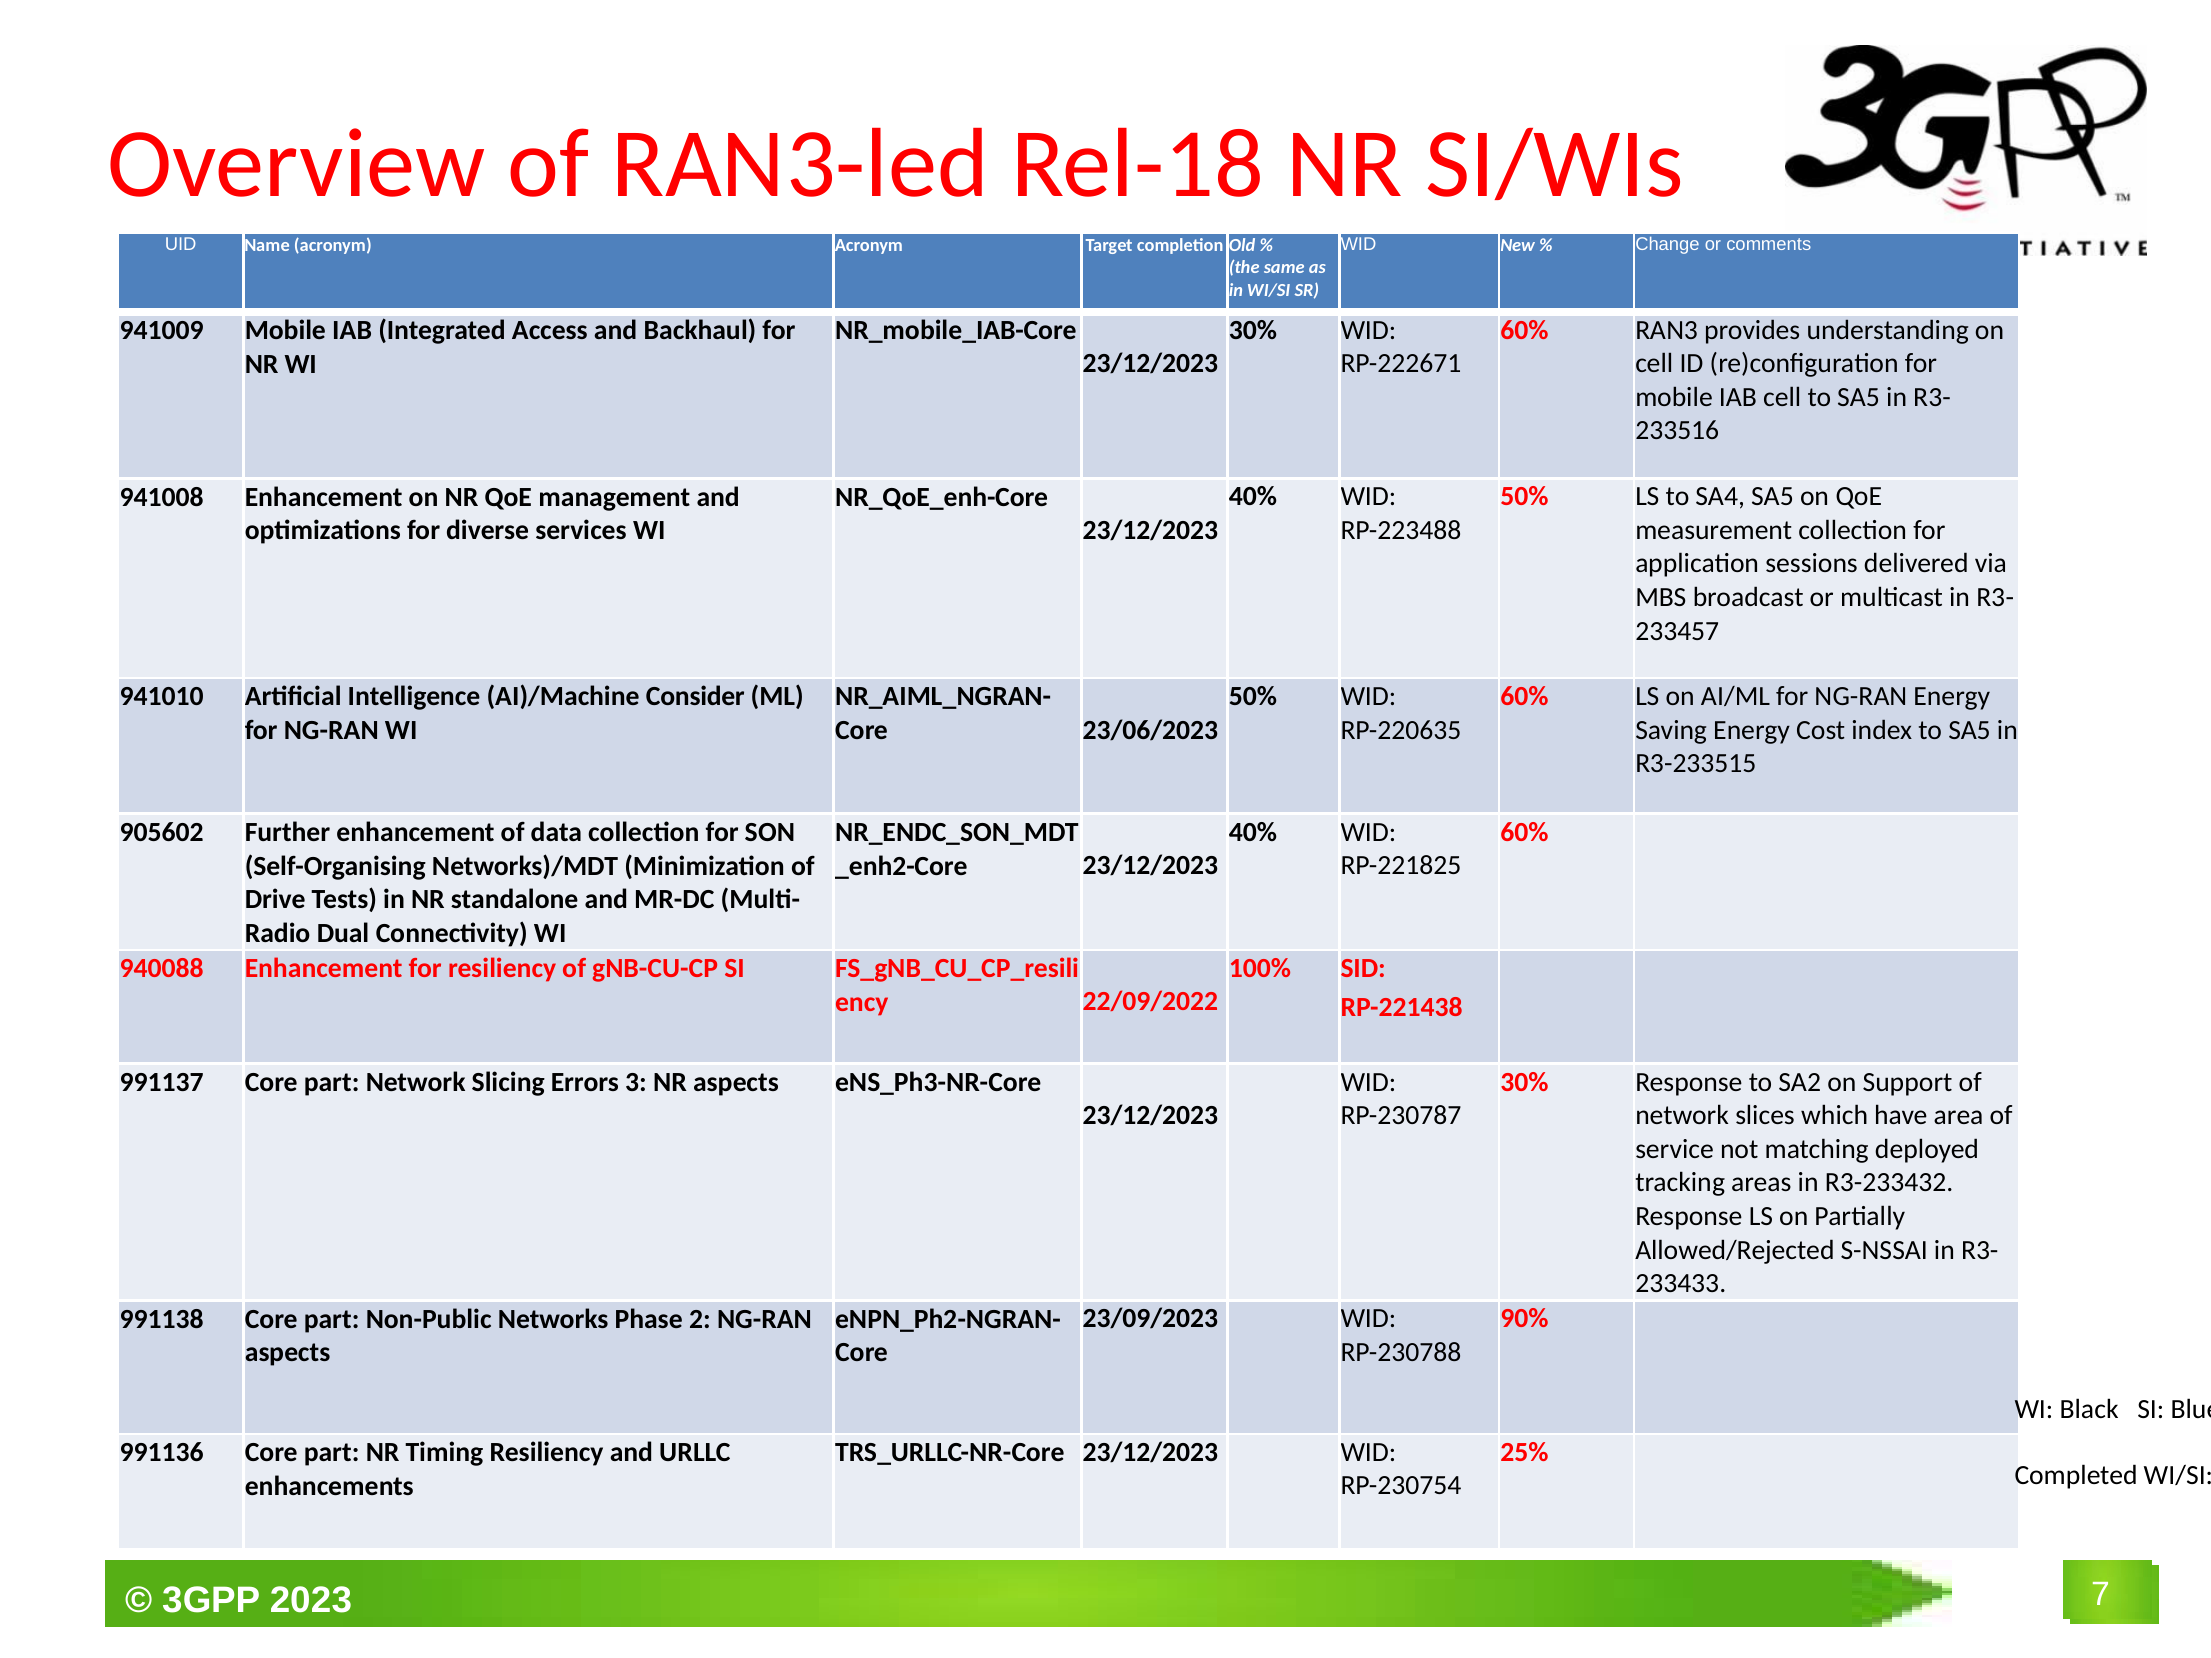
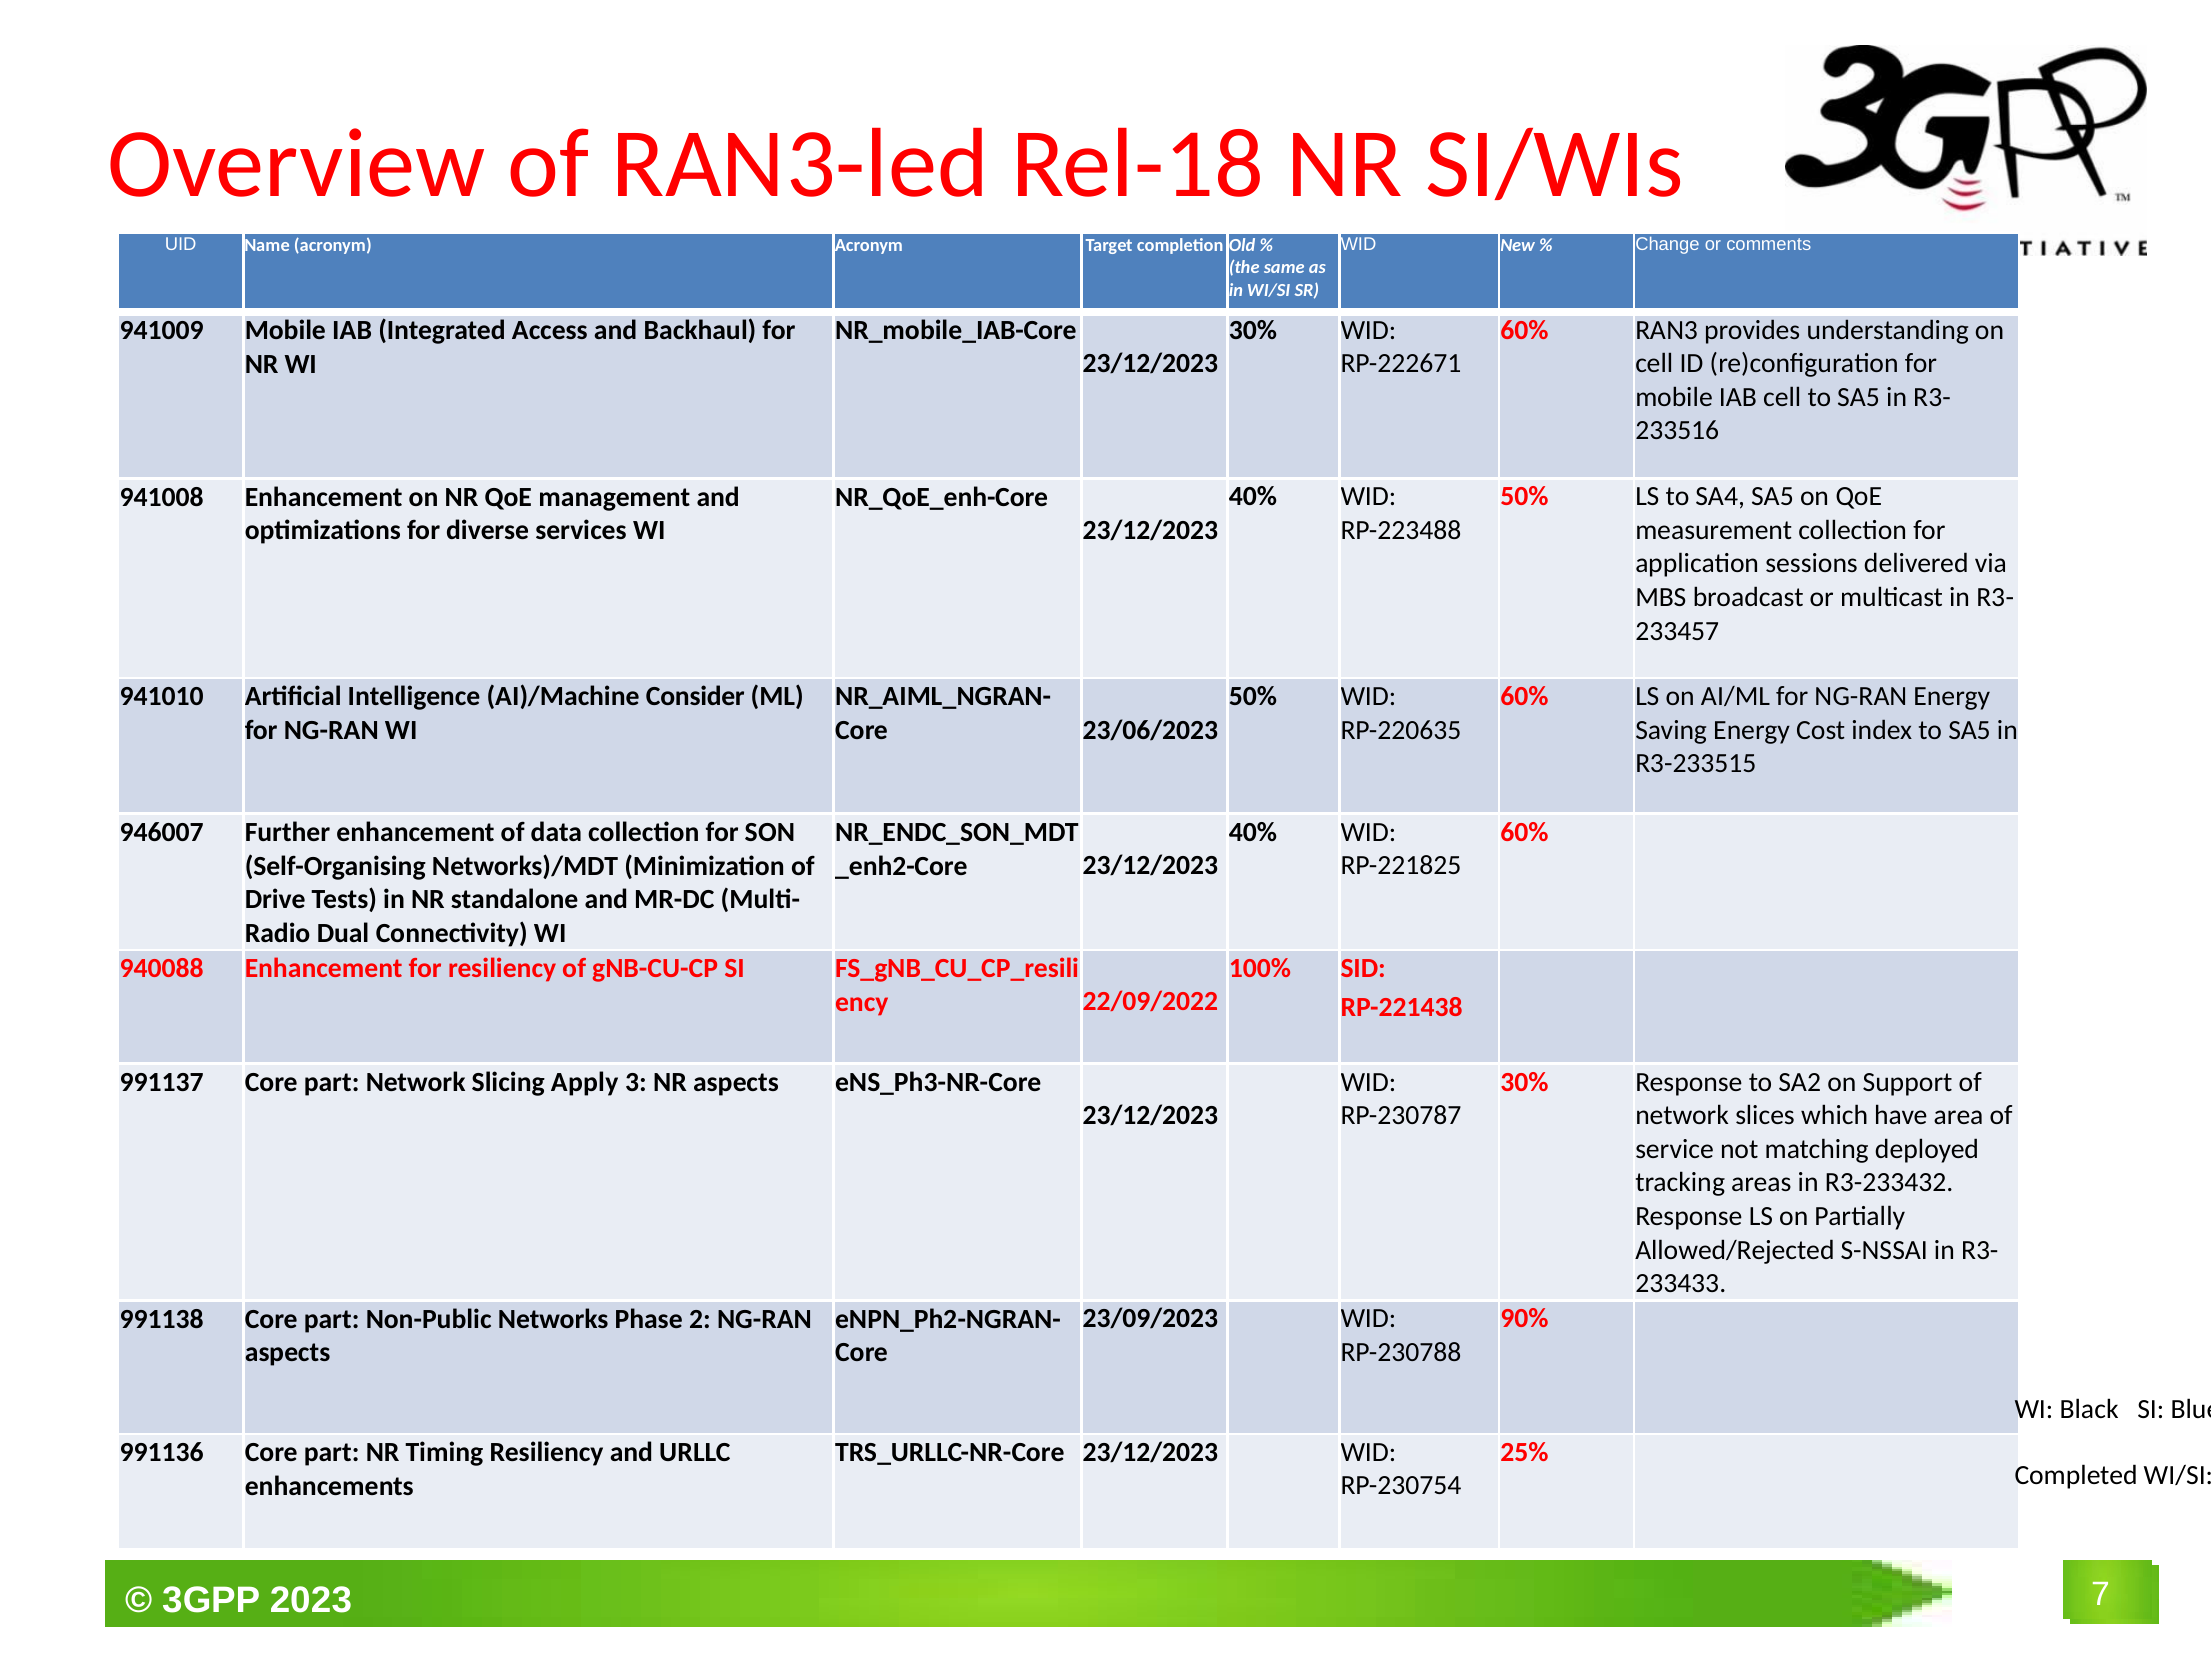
905602: 905602 -> 946007 (162, 833)
Errors: Errors -> Apply (585, 1083)
